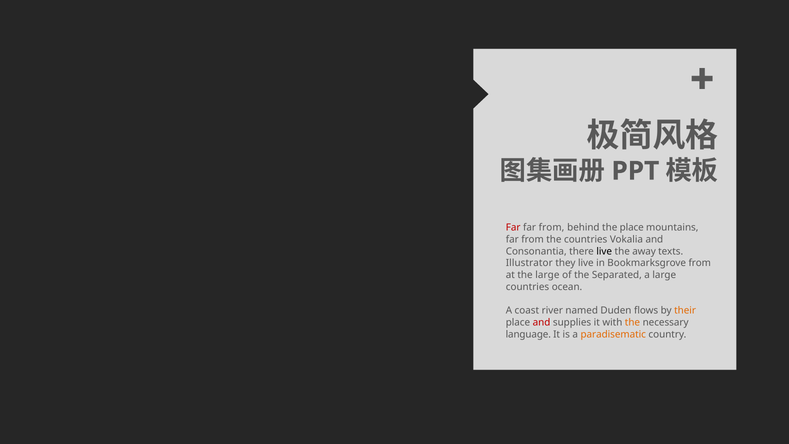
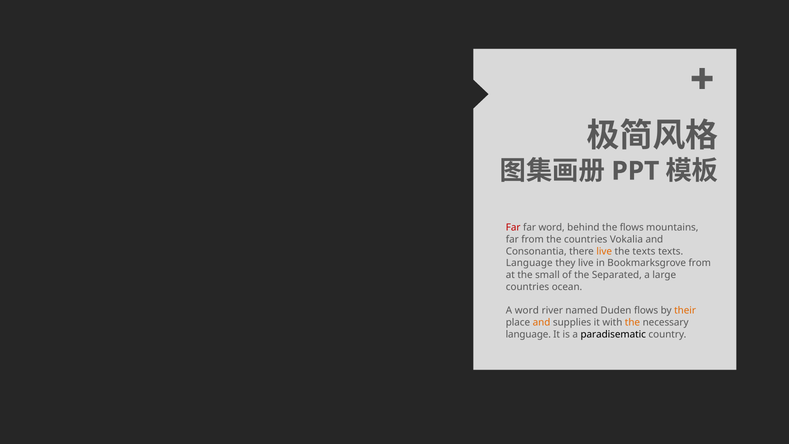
from: from -> word (552, 228)
the place: place -> flows (632, 228)
live colour: black -> orange (604, 251)
the away: away -> texts (644, 251)
Illustrator: Illustrator -> Language (529, 263)
the large: large -> small (547, 275)
A coast: coast -> word (527, 310)
and colour: red -> orange (542, 322)
paradisematic colour: orange -> black (613, 334)
